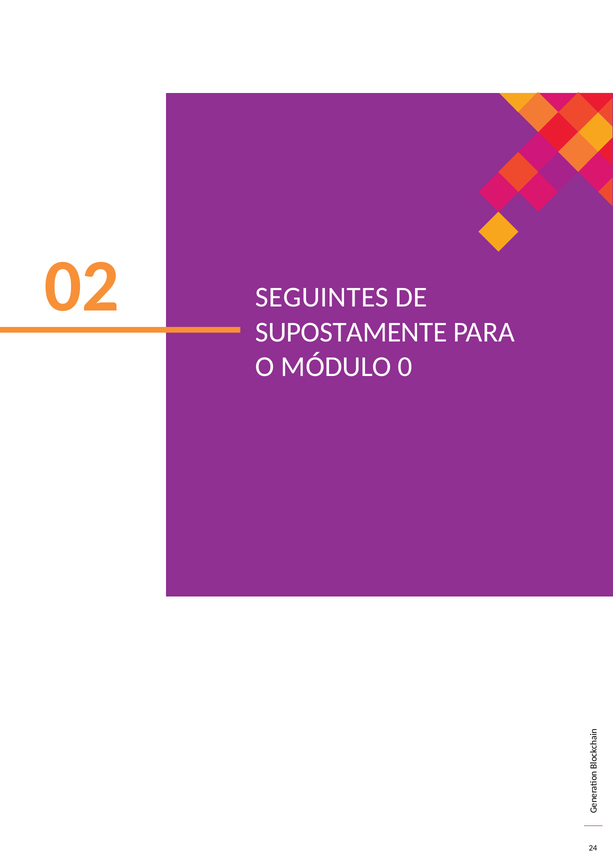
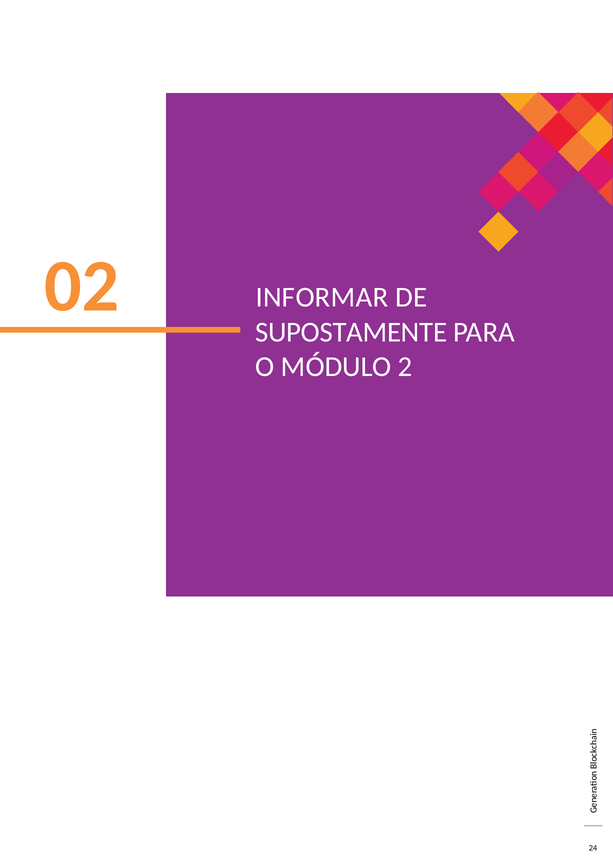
SEGUINTES: SEGUINTES -> INFORMAR (322, 297)
0: 0 -> 2 (405, 367)
